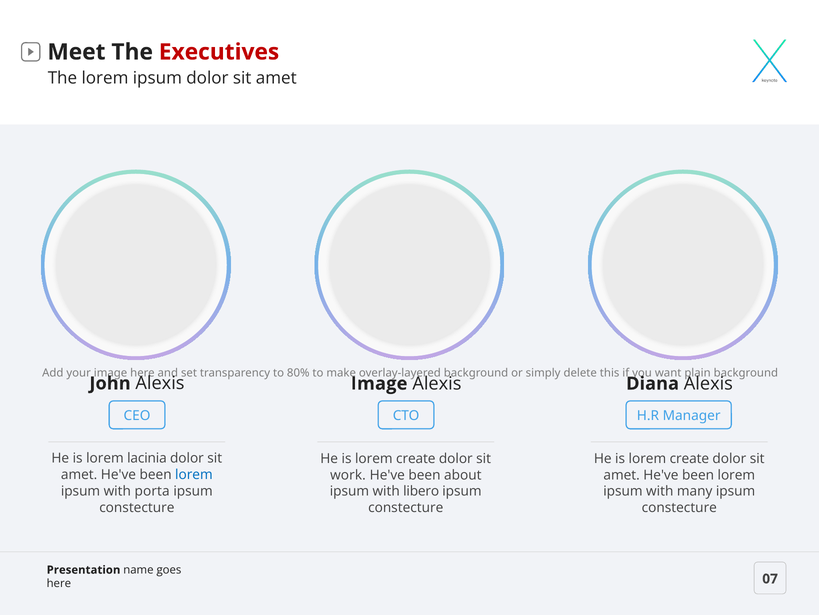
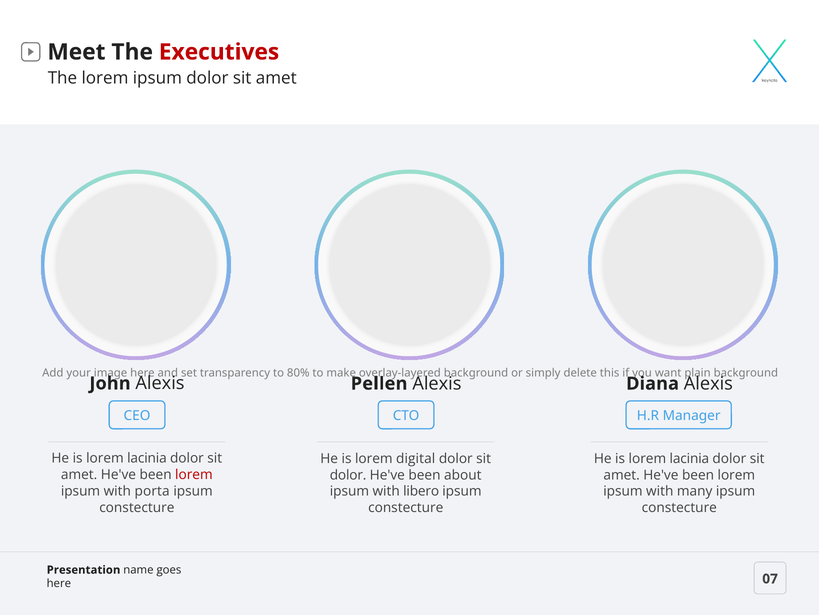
Image: Image -> Pellen (379, 383)
create: create -> digital (416, 458)
create: create -> lacinia (689, 458)
lorem colour: blue -> red (194, 474)
work: work -> dolor (348, 474)
